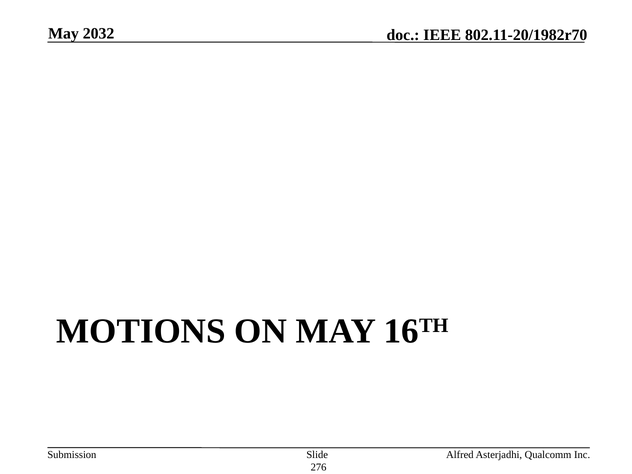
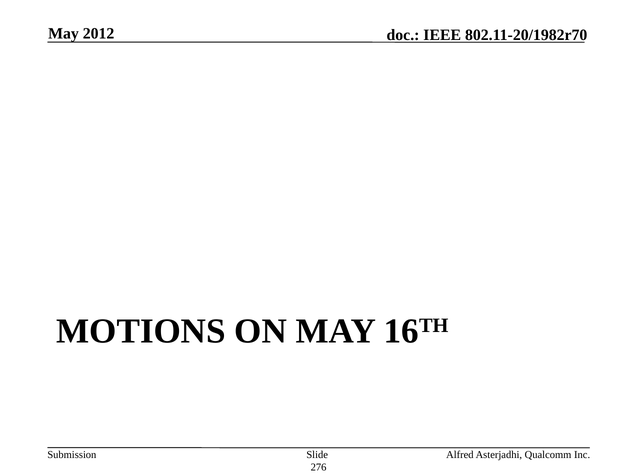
2032: 2032 -> 2012 (99, 34)
